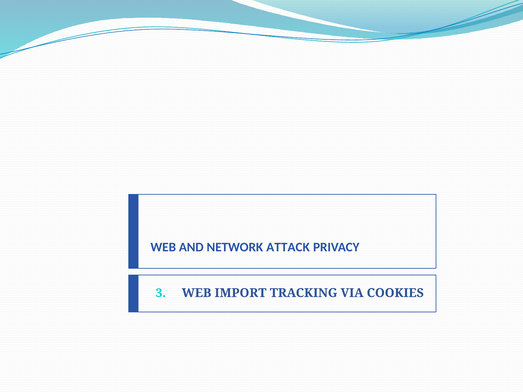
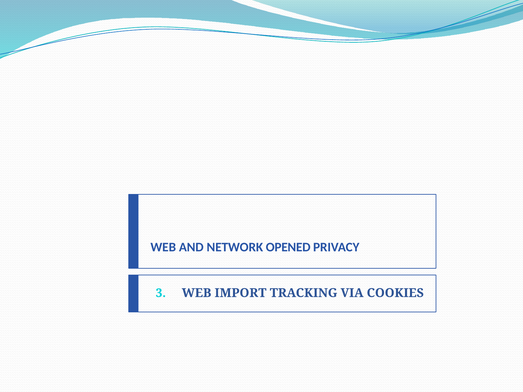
ATTACK: ATTACK -> OPENED (288, 247)
